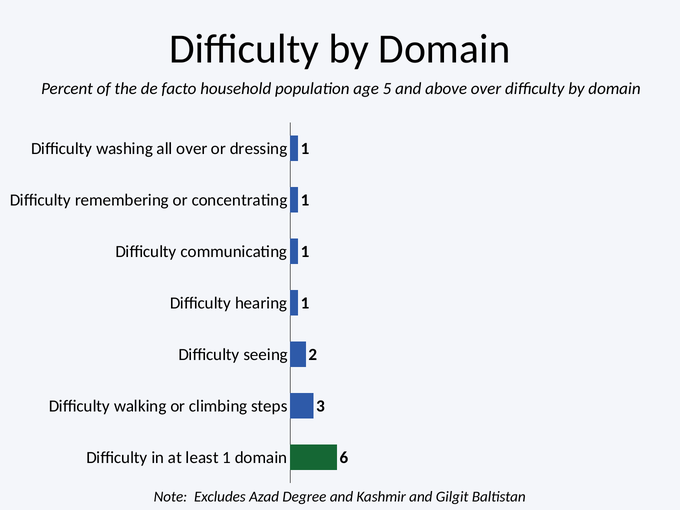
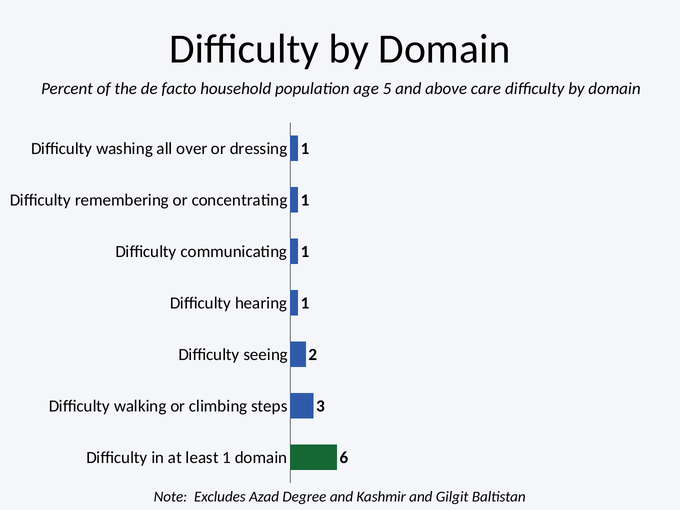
above over: over -> care (486, 89)
